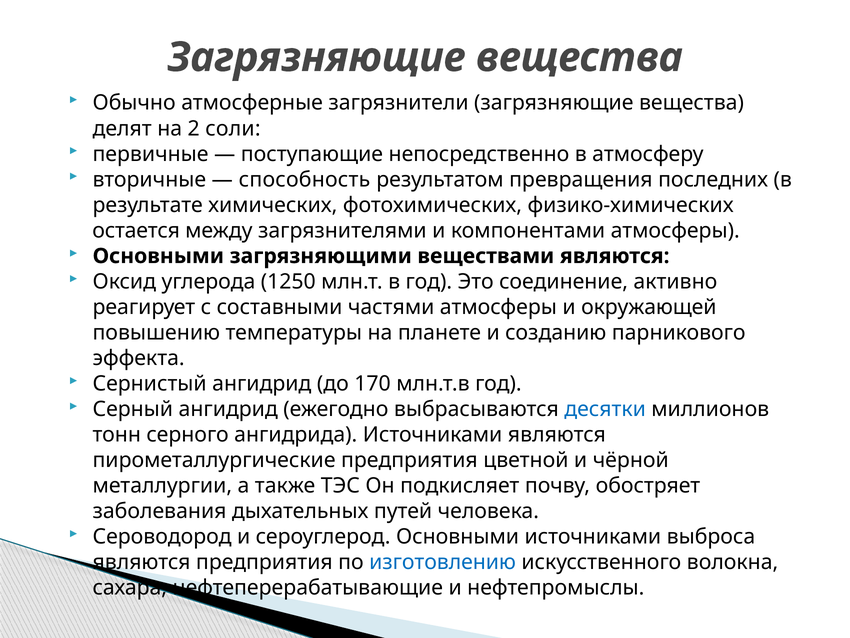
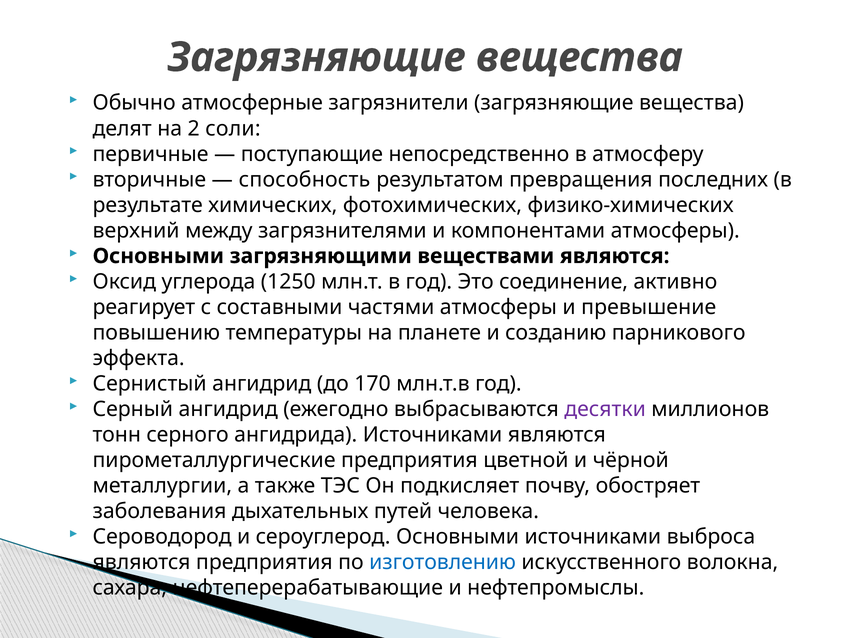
остается: остается -> верхний (136, 230)
окружающей: окружающей -> превышение (649, 307)
десятки colour: blue -> purple (605, 409)
